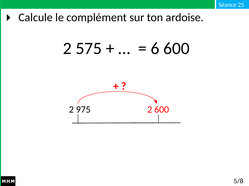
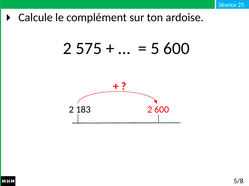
6: 6 -> 5 (155, 49)
975: 975 -> 183 (83, 110)
